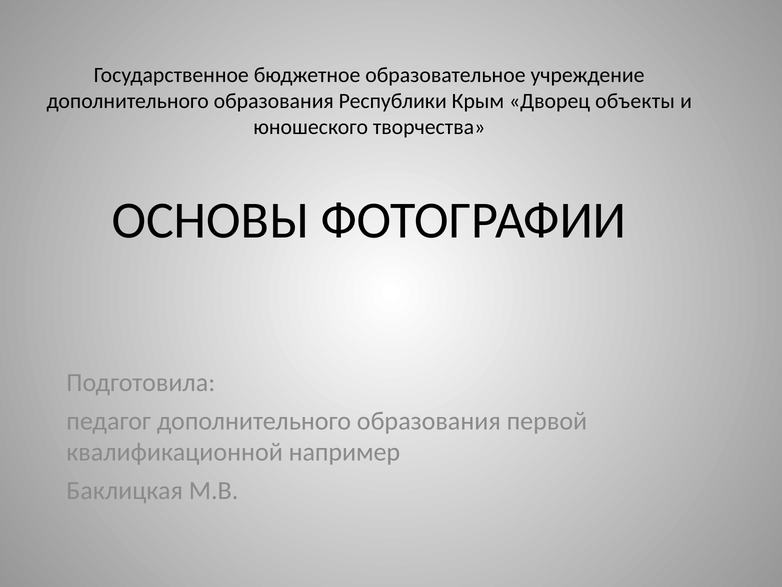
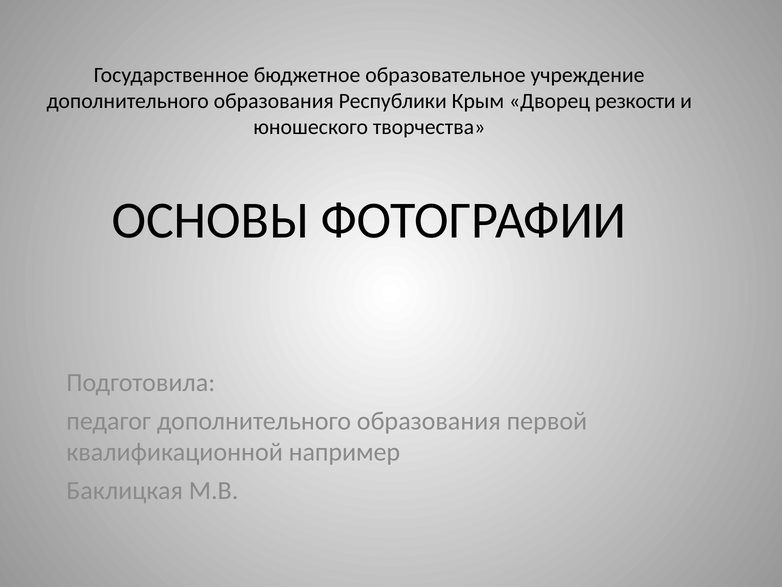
объекты: объекты -> резкости (635, 101)
